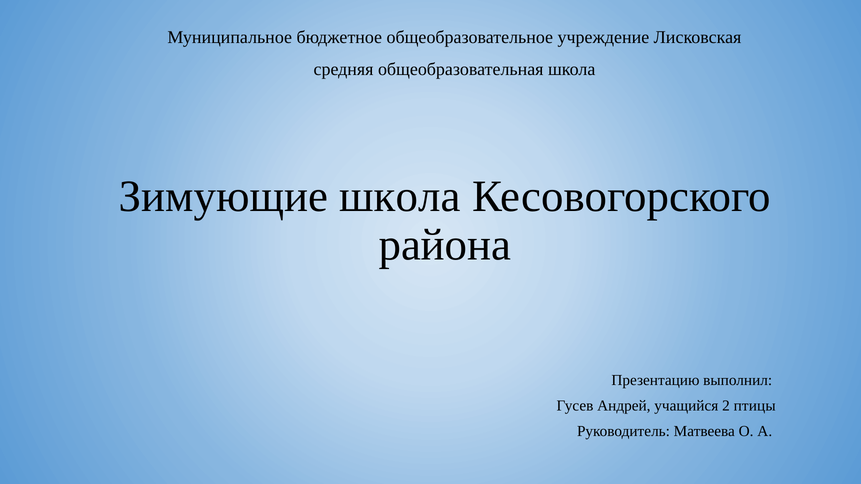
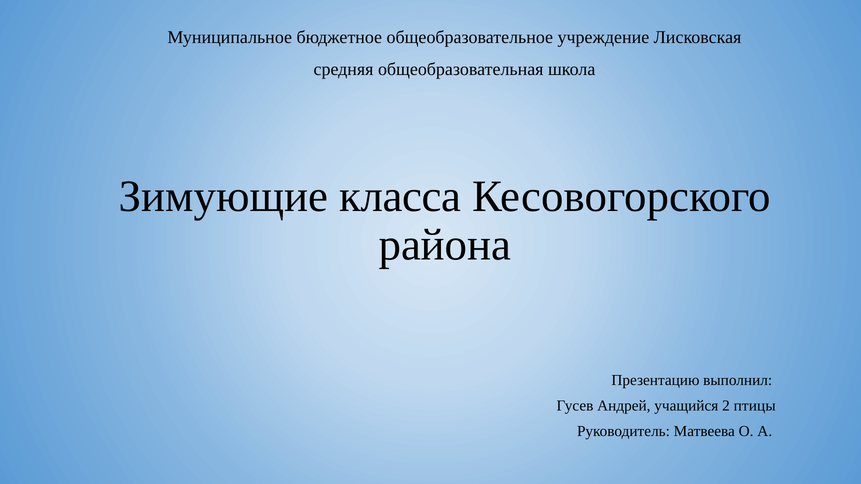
Зимующие школа: школа -> класса (400, 197)
